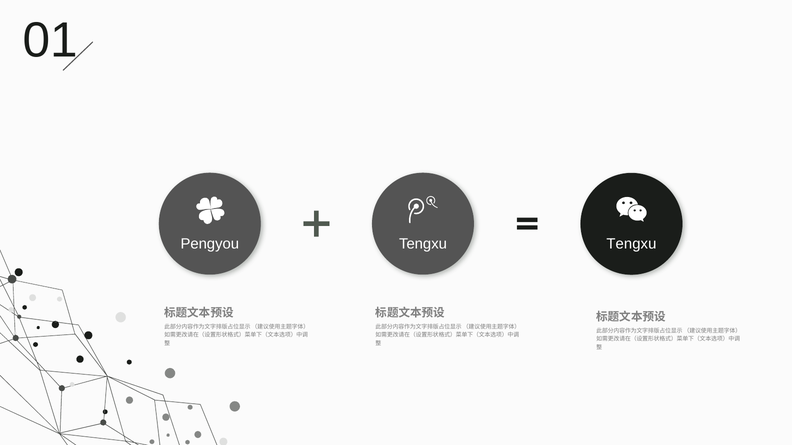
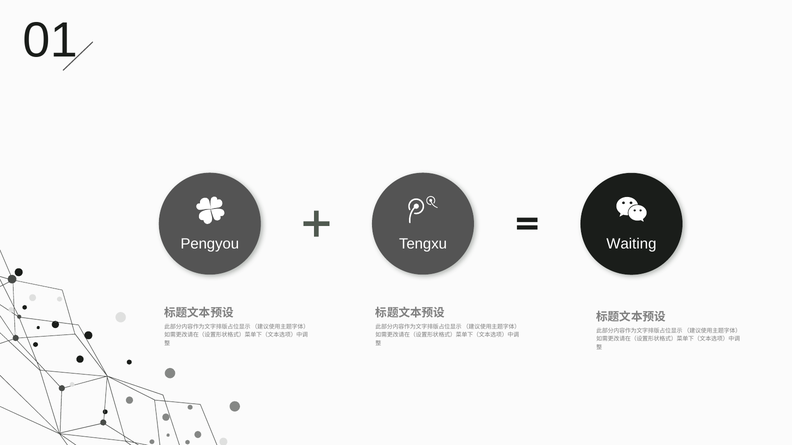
Tengxu: Tengxu -> Waiting (631, 244)
